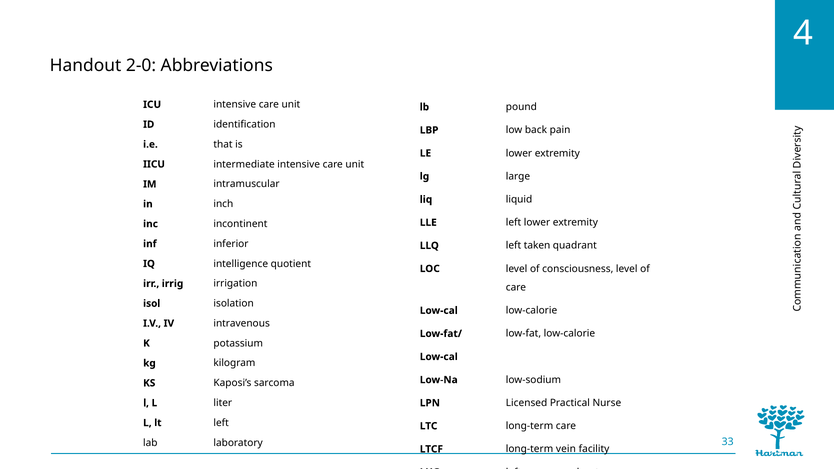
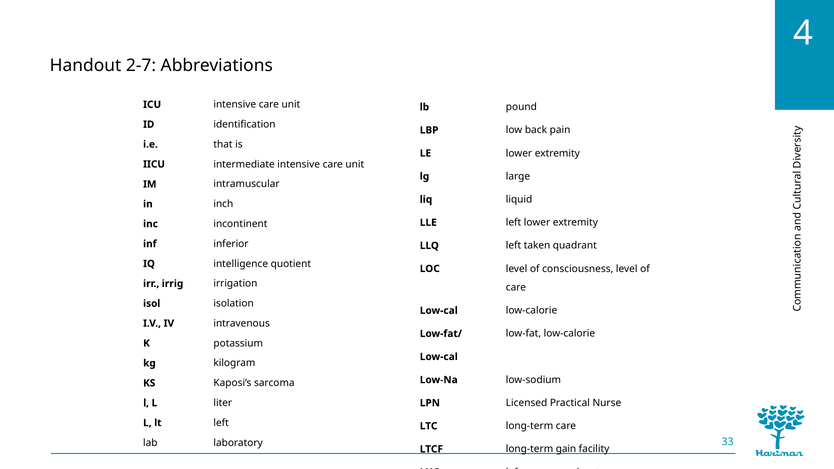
2-0: 2-0 -> 2-7 (141, 66)
vein: vein -> gain (566, 449)
